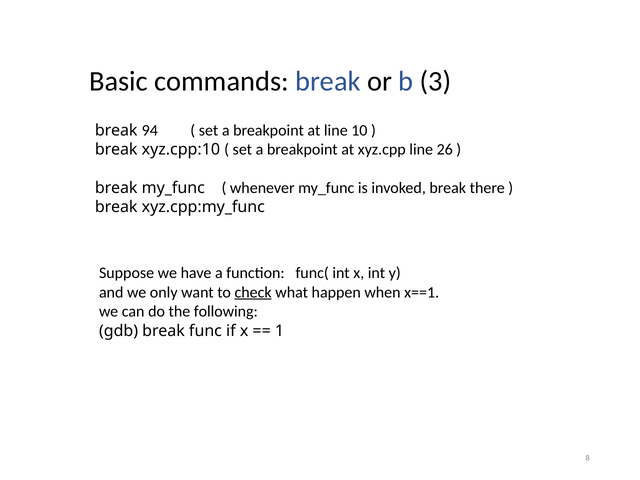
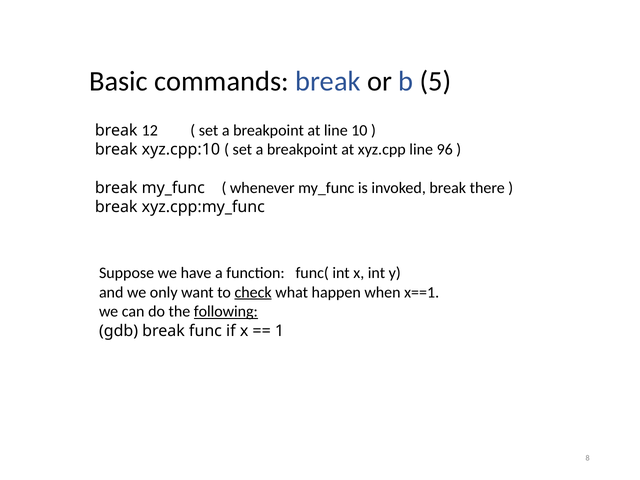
3: 3 -> 5 (436, 81)
94: 94 -> 12 (150, 130)
26: 26 -> 96 (445, 150)
following underline: none -> present (226, 312)
